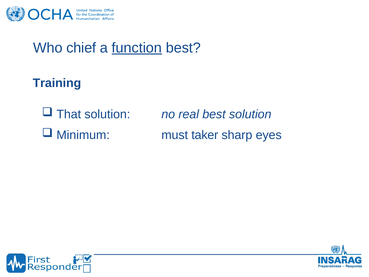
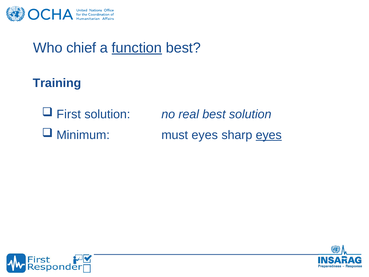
That: That -> First (69, 114)
must taker: taker -> eyes (205, 135)
eyes underline: none -> present (269, 135)
